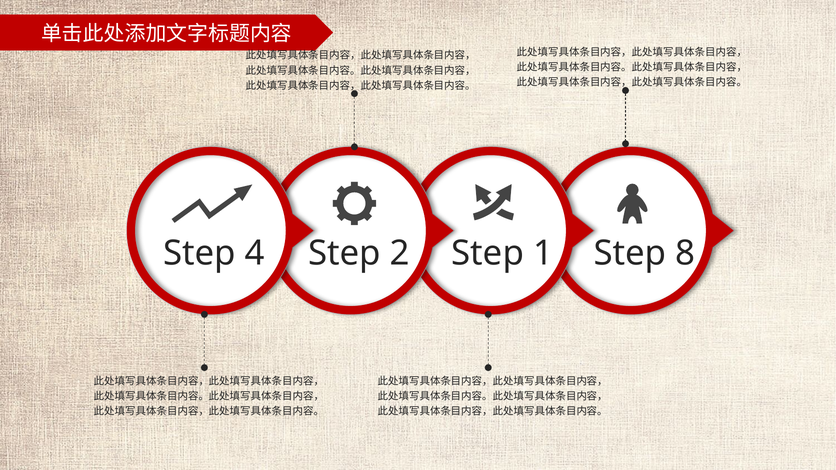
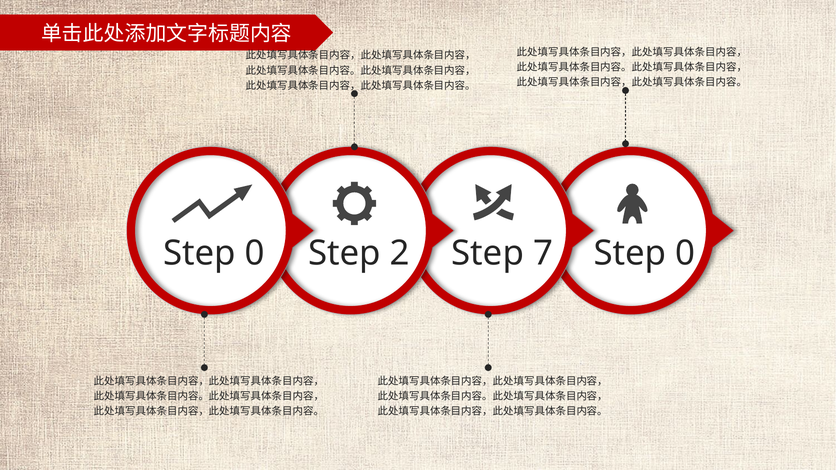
4: 4 -> 0 (255, 253)
1: 1 -> 7 (543, 253)
8: 8 -> 0 (685, 253)
